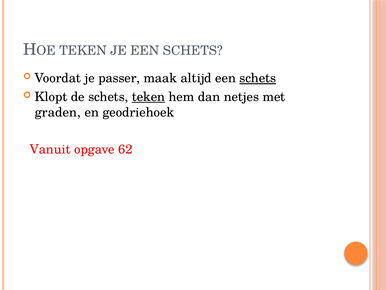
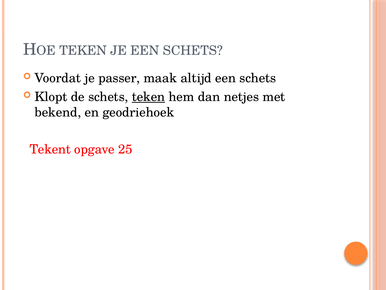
schets underline: present -> none (258, 78)
graden: graden -> bekend (58, 112)
Vanuit: Vanuit -> Tekent (50, 149)
62: 62 -> 25 (125, 149)
